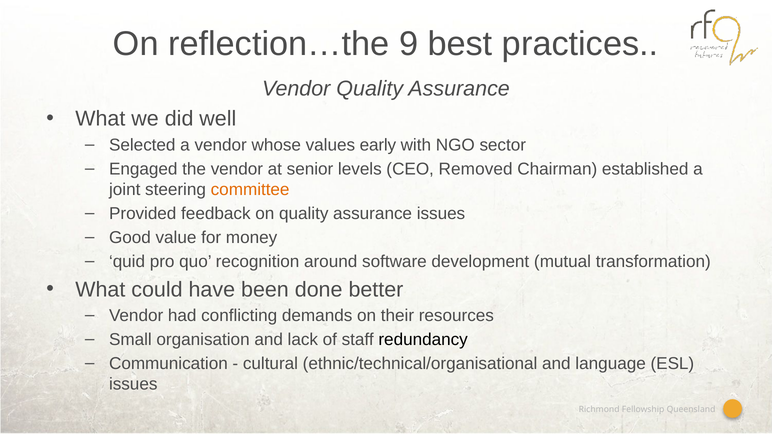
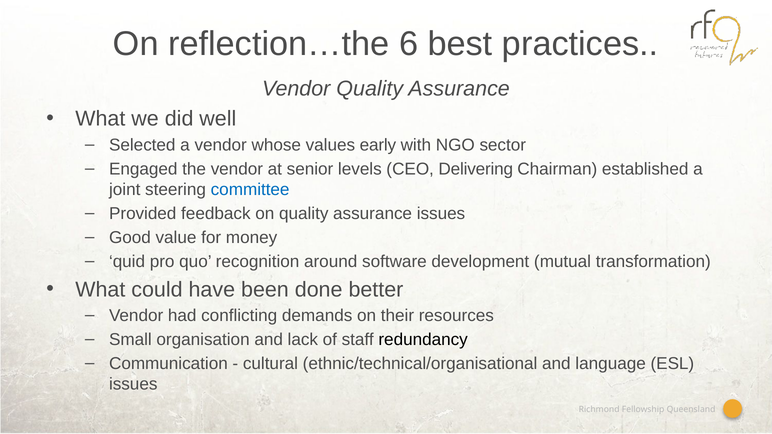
9: 9 -> 6 (409, 44)
Removed: Removed -> Delivering (476, 169)
committee colour: orange -> blue (250, 190)
